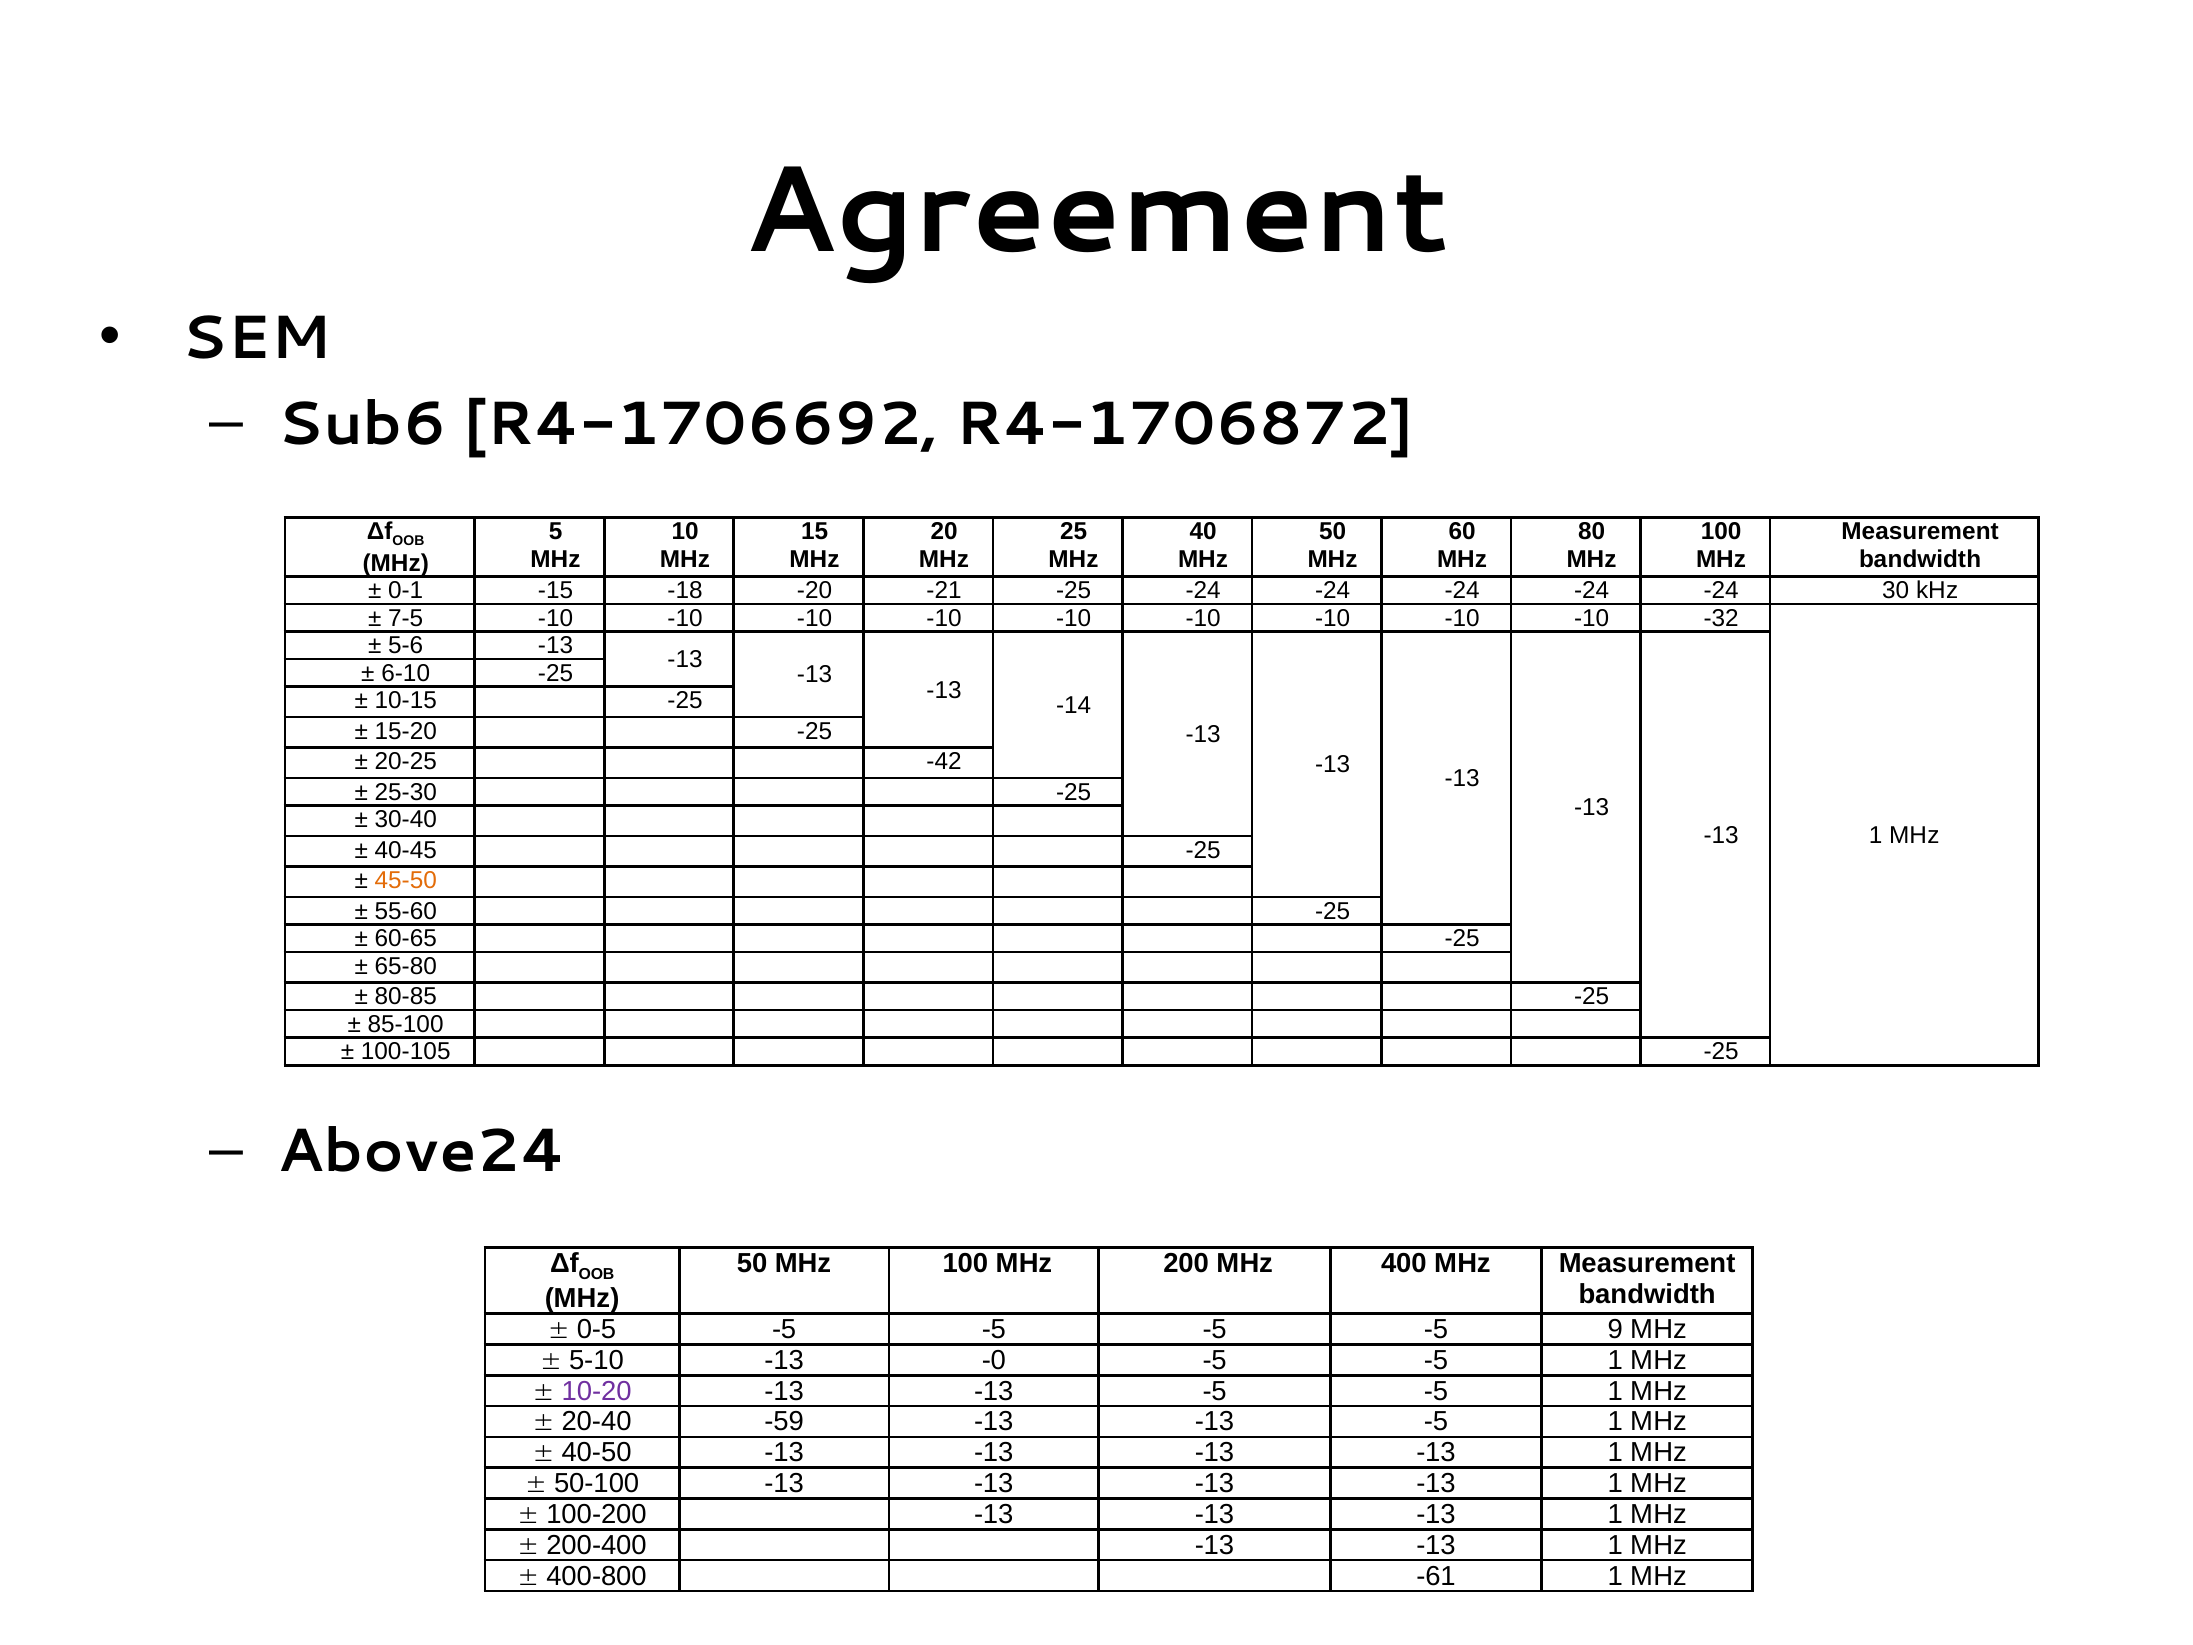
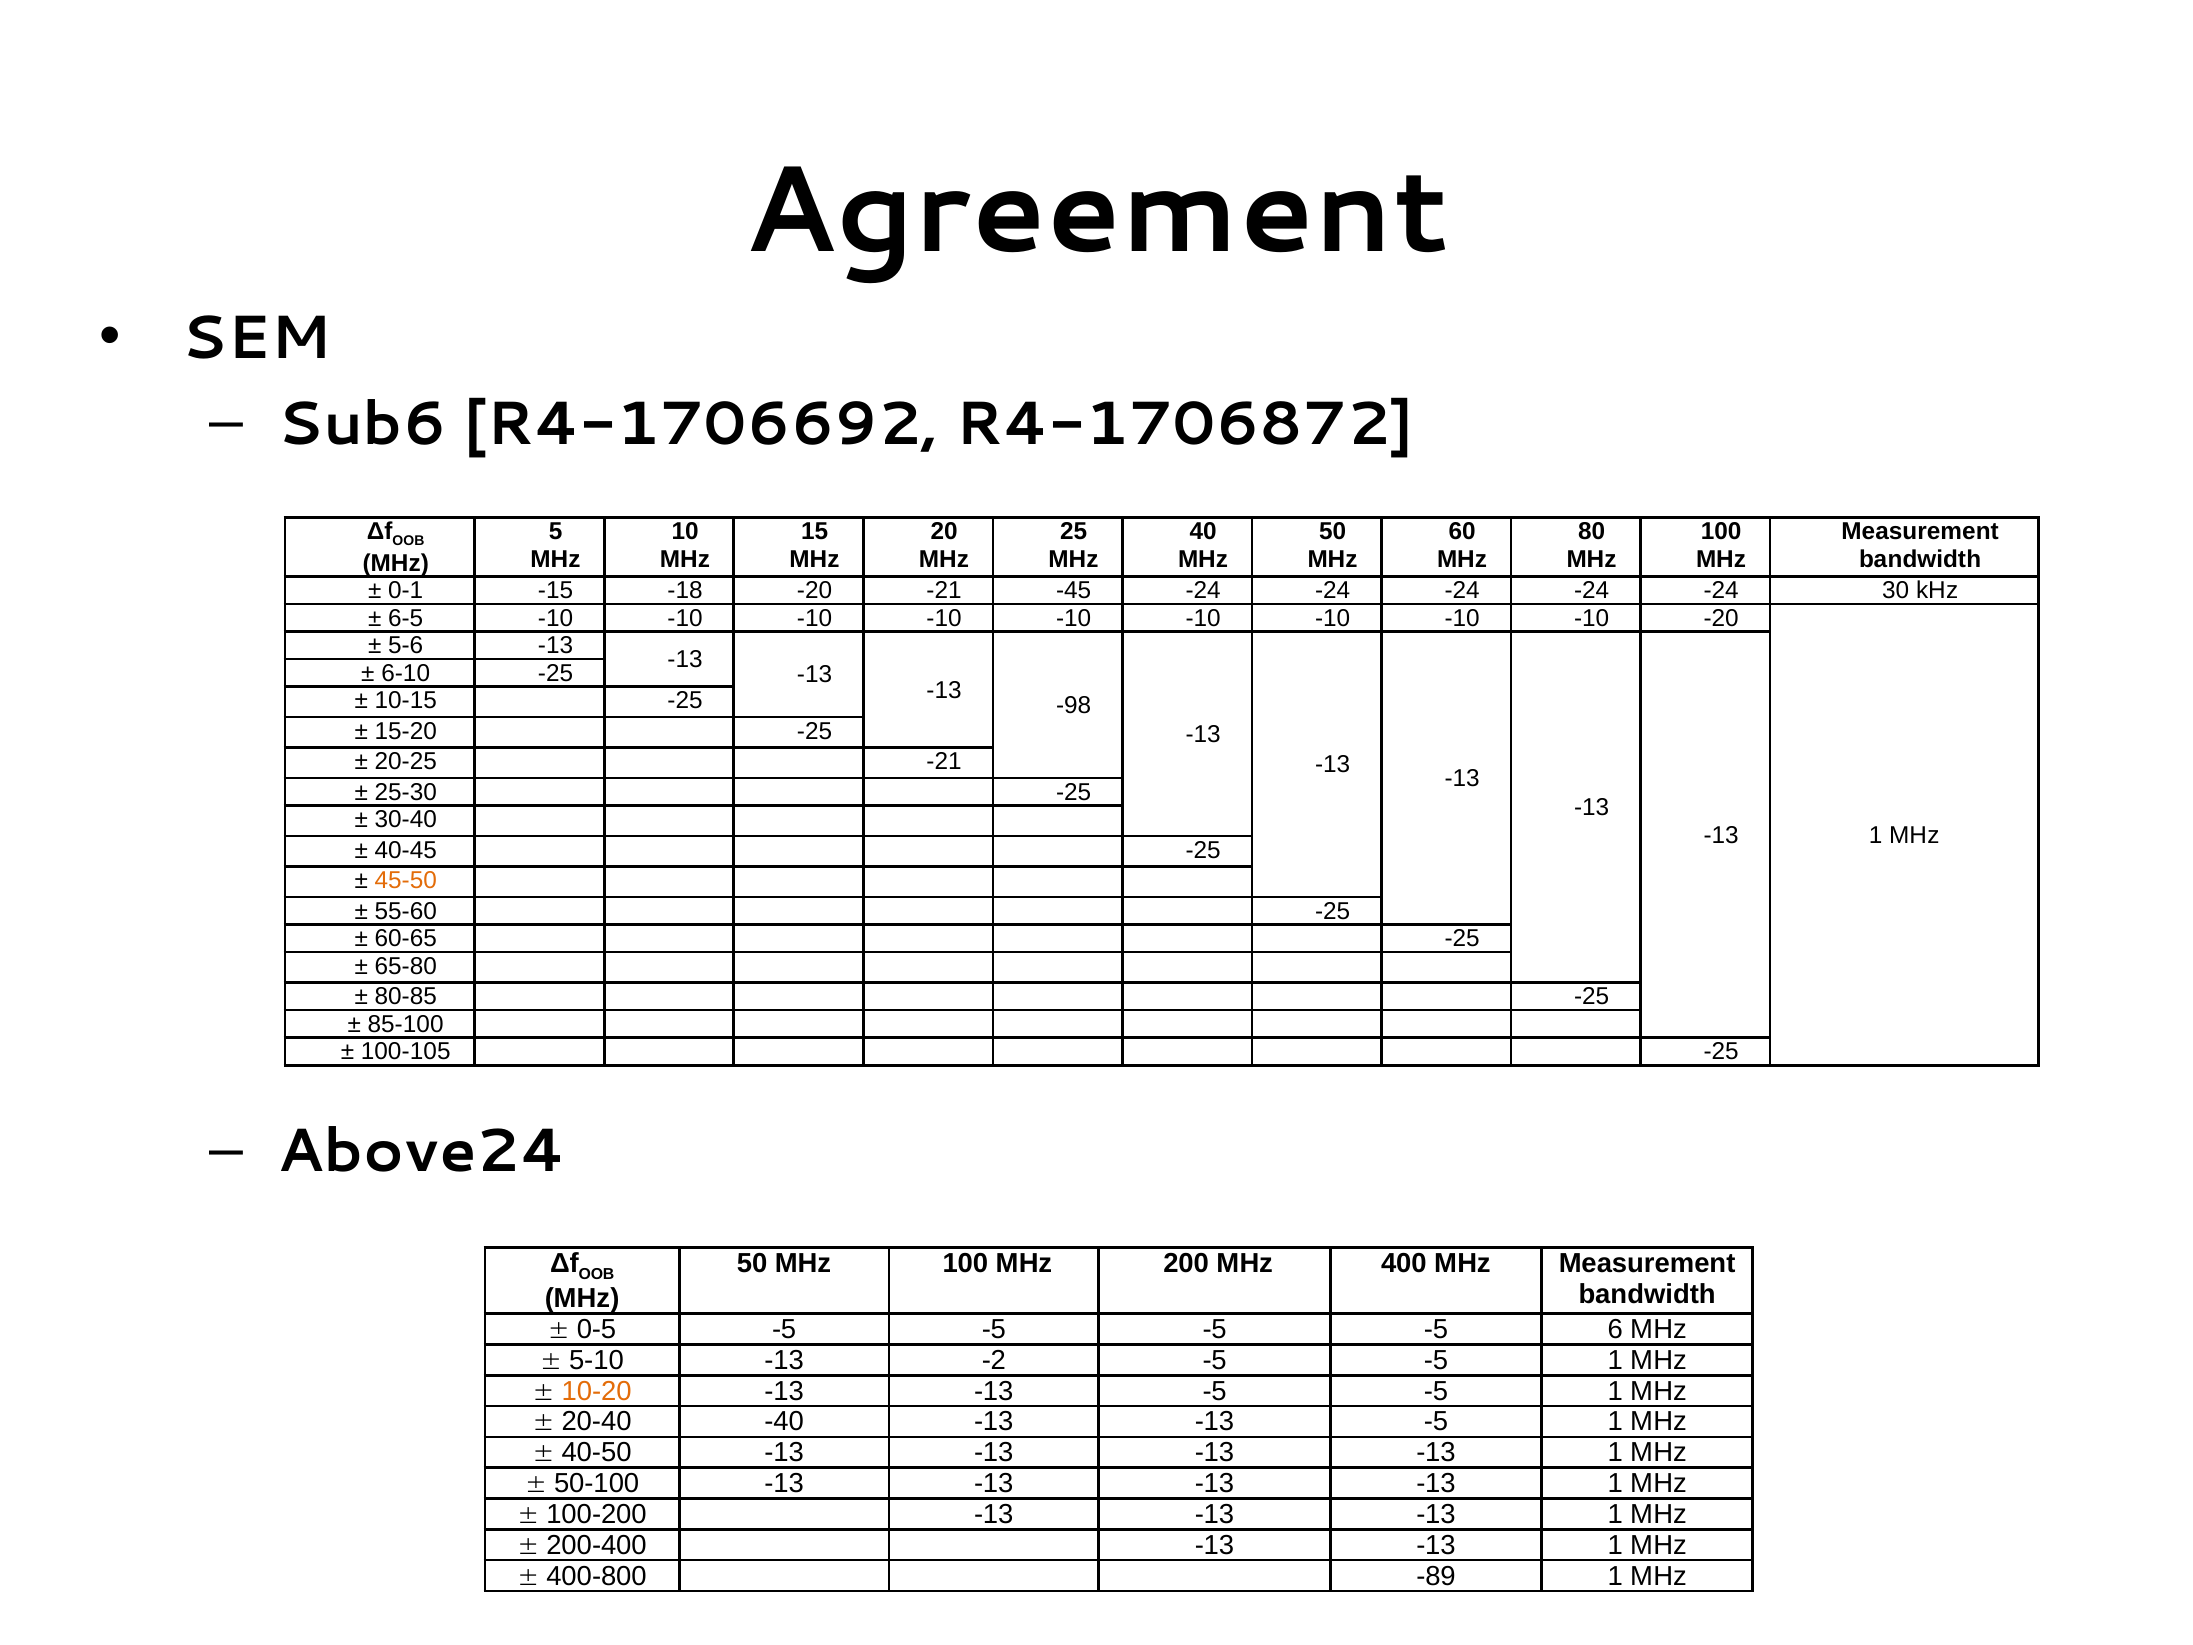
-21 -25: -25 -> -45 (1074, 591)
7-5: 7-5 -> 6-5 (406, 618)
-10 -32: -32 -> -20 (1721, 618)
-14: -14 -> -98 (1074, 705)
20-25 -42: -42 -> -21 (944, 762)
9: 9 -> 6 (1615, 1329)
-0: -0 -> -2 (994, 1360)
10-20 colour: purple -> orange (597, 1391)
-59: -59 -> -40 (784, 1422)
-61: -61 -> -89 (1436, 1576)
